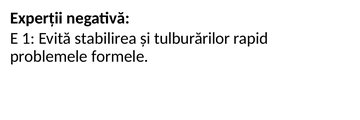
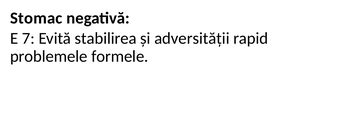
Experții: Experții -> Stomac (36, 18)
1: 1 -> 7 (28, 38)
tulburărilor: tulburărilor -> adversității (192, 38)
